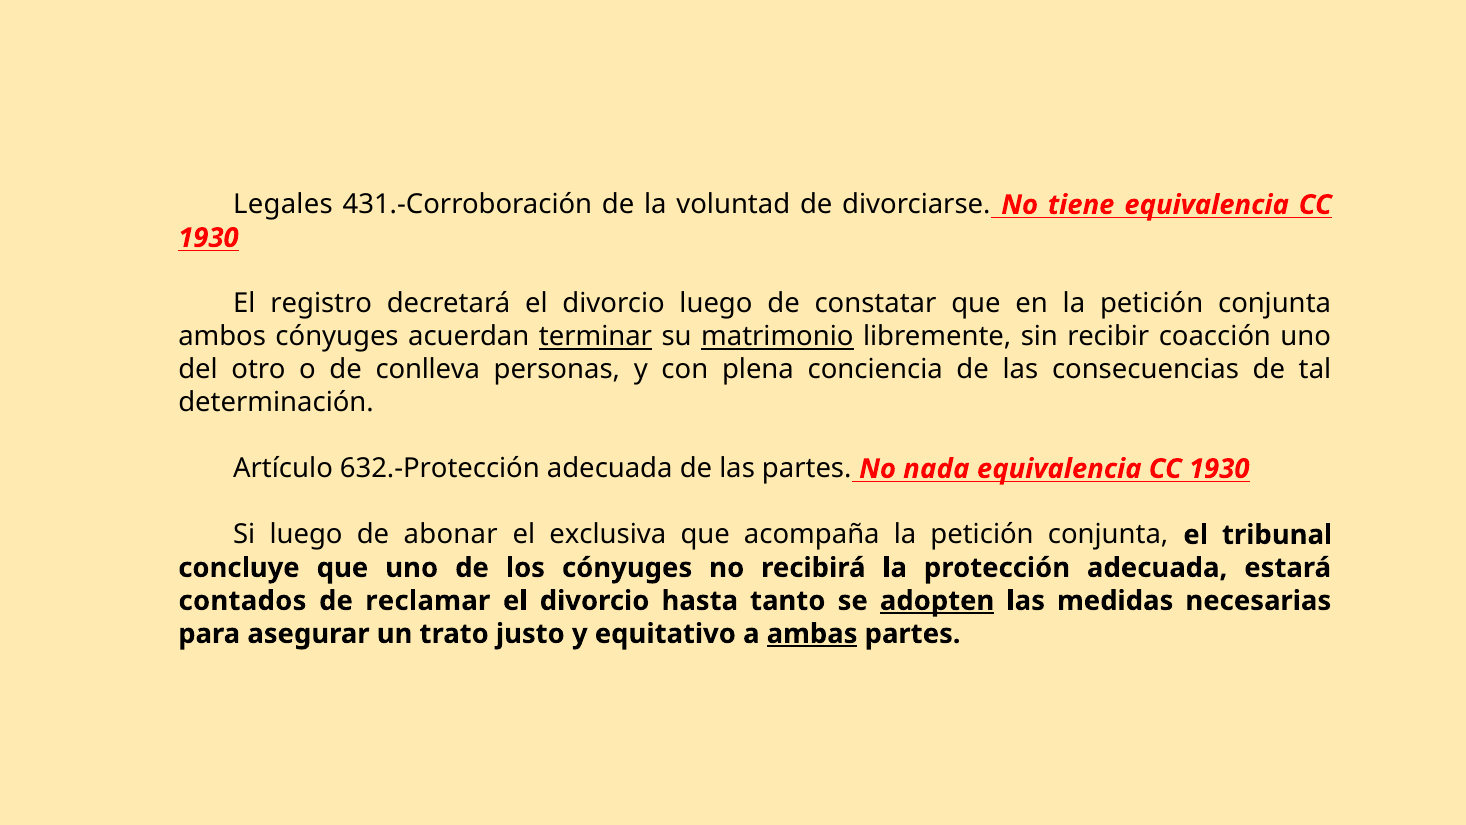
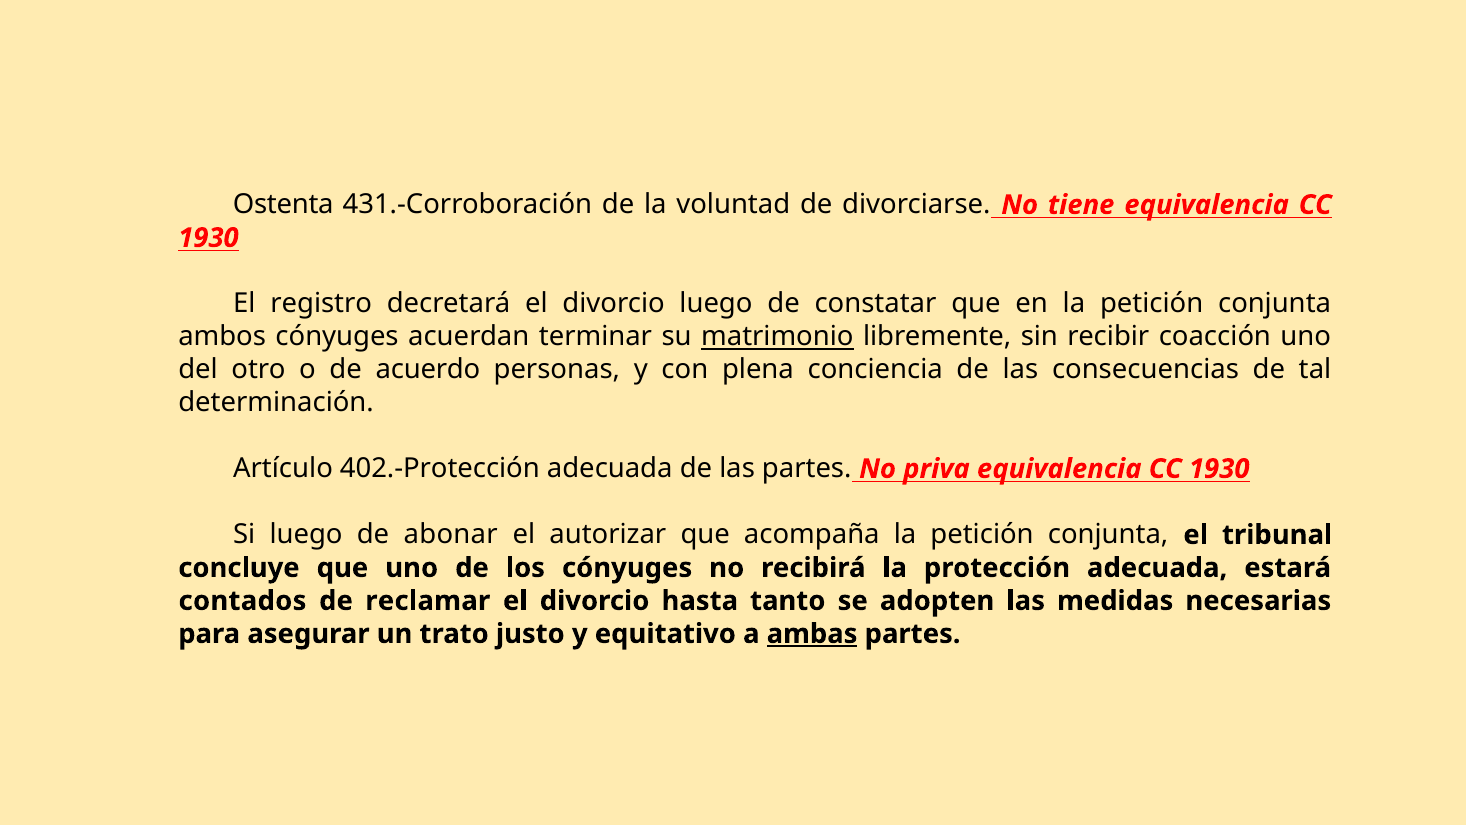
Legales: Legales -> Ostenta (283, 205)
terminar underline: present -> none (595, 337)
conlleva: conlleva -> acuerdo (428, 370)
632.-Protección: 632.-Protección -> 402.-Protección (440, 469)
nada: nada -> priva (936, 469)
exclusiva: exclusiva -> autorizar (608, 535)
adopten underline: present -> none (937, 601)
